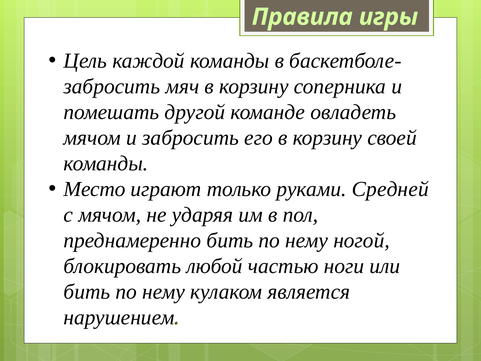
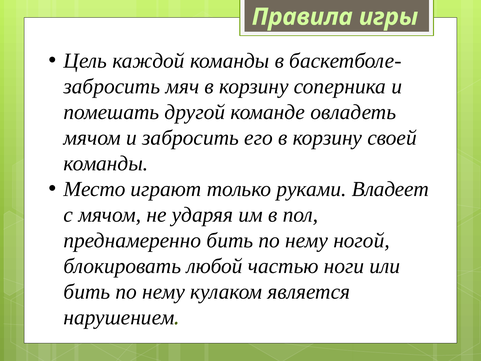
Средней: Средней -> Владеет (390, 189)
